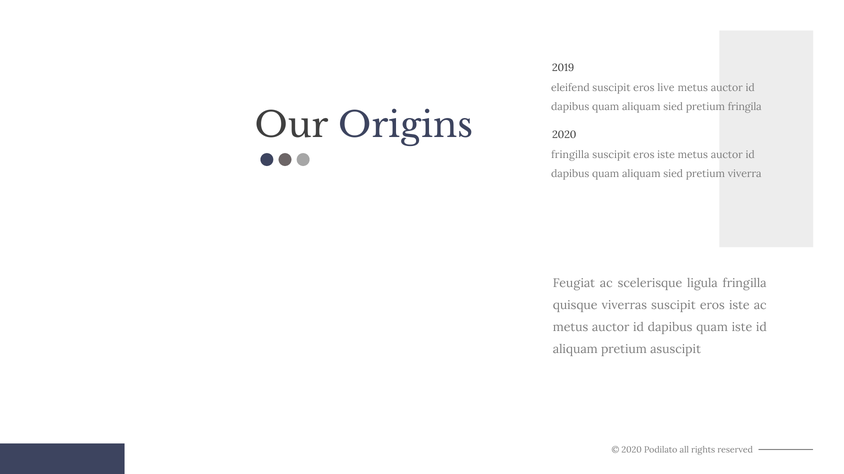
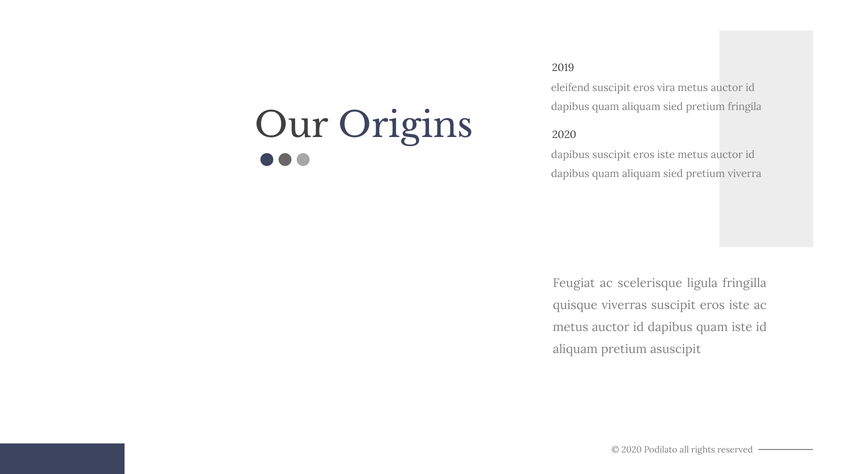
live: live -> vira (666, 88)
fringilla: fringilla -> dapibus (570, 155)
